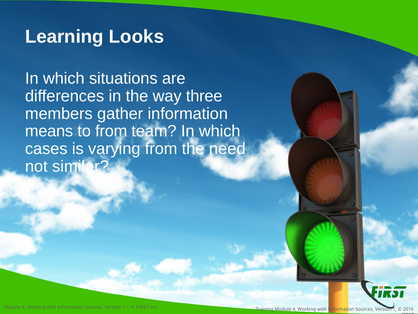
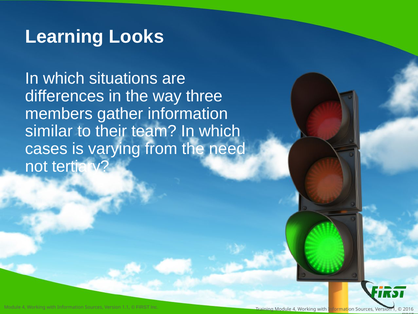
means: means -> similar (49, 131)
to from: from -> their (111, 131)
similar: similar -> tertiary (81, 166)
